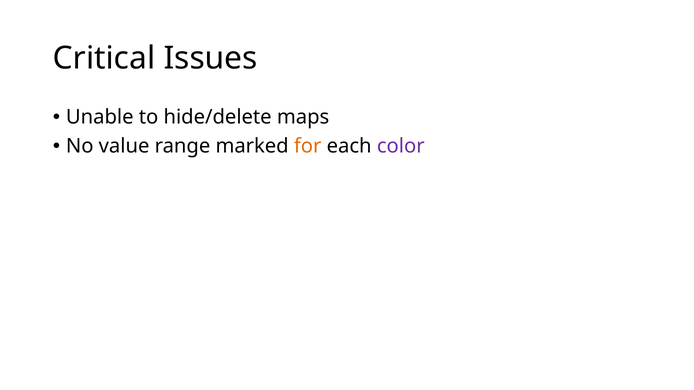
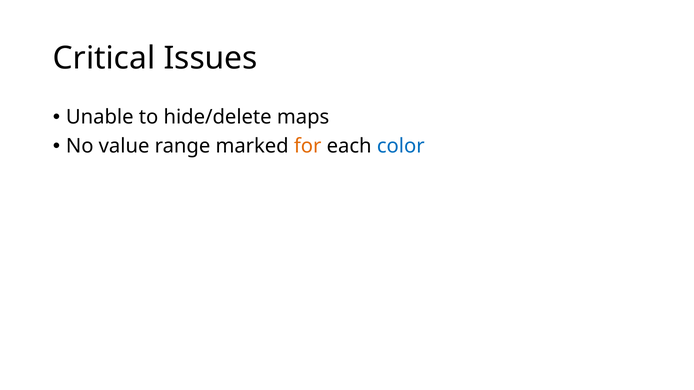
color colour: purple -> blue (401, 146)
